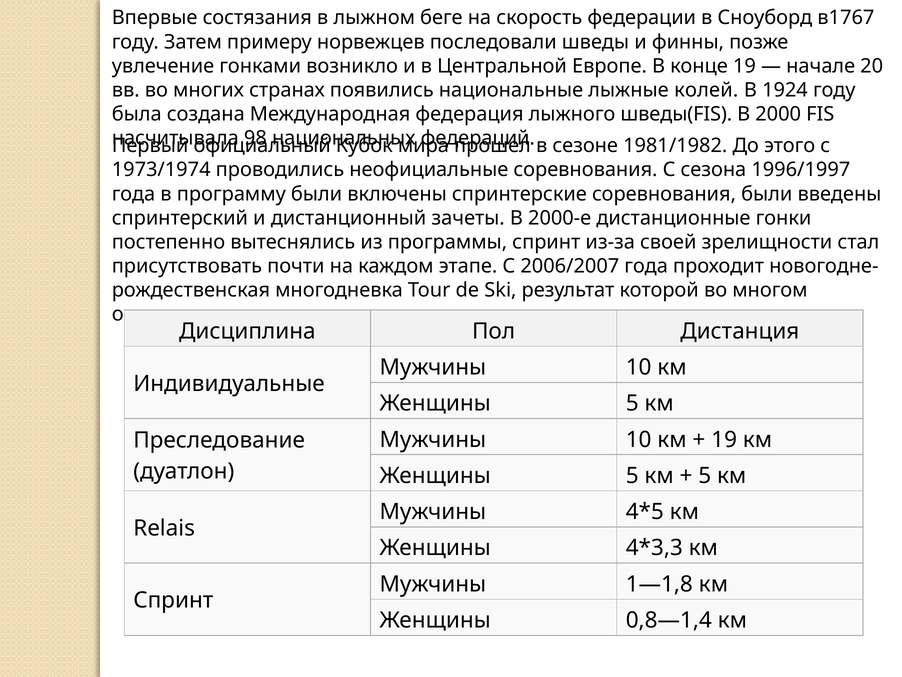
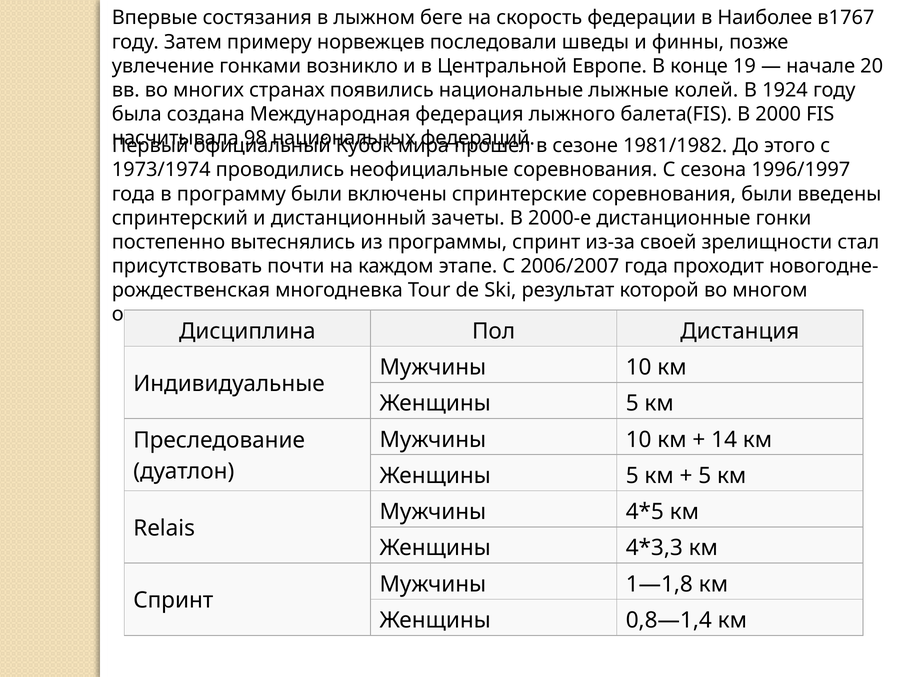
Сноуборд: Сноуборд -> Наиболее (765, 18)
шведы(FIS: шведы(FIS -> балета(FIS (676, 114)
19: 19 -> 14 (724, 439)
